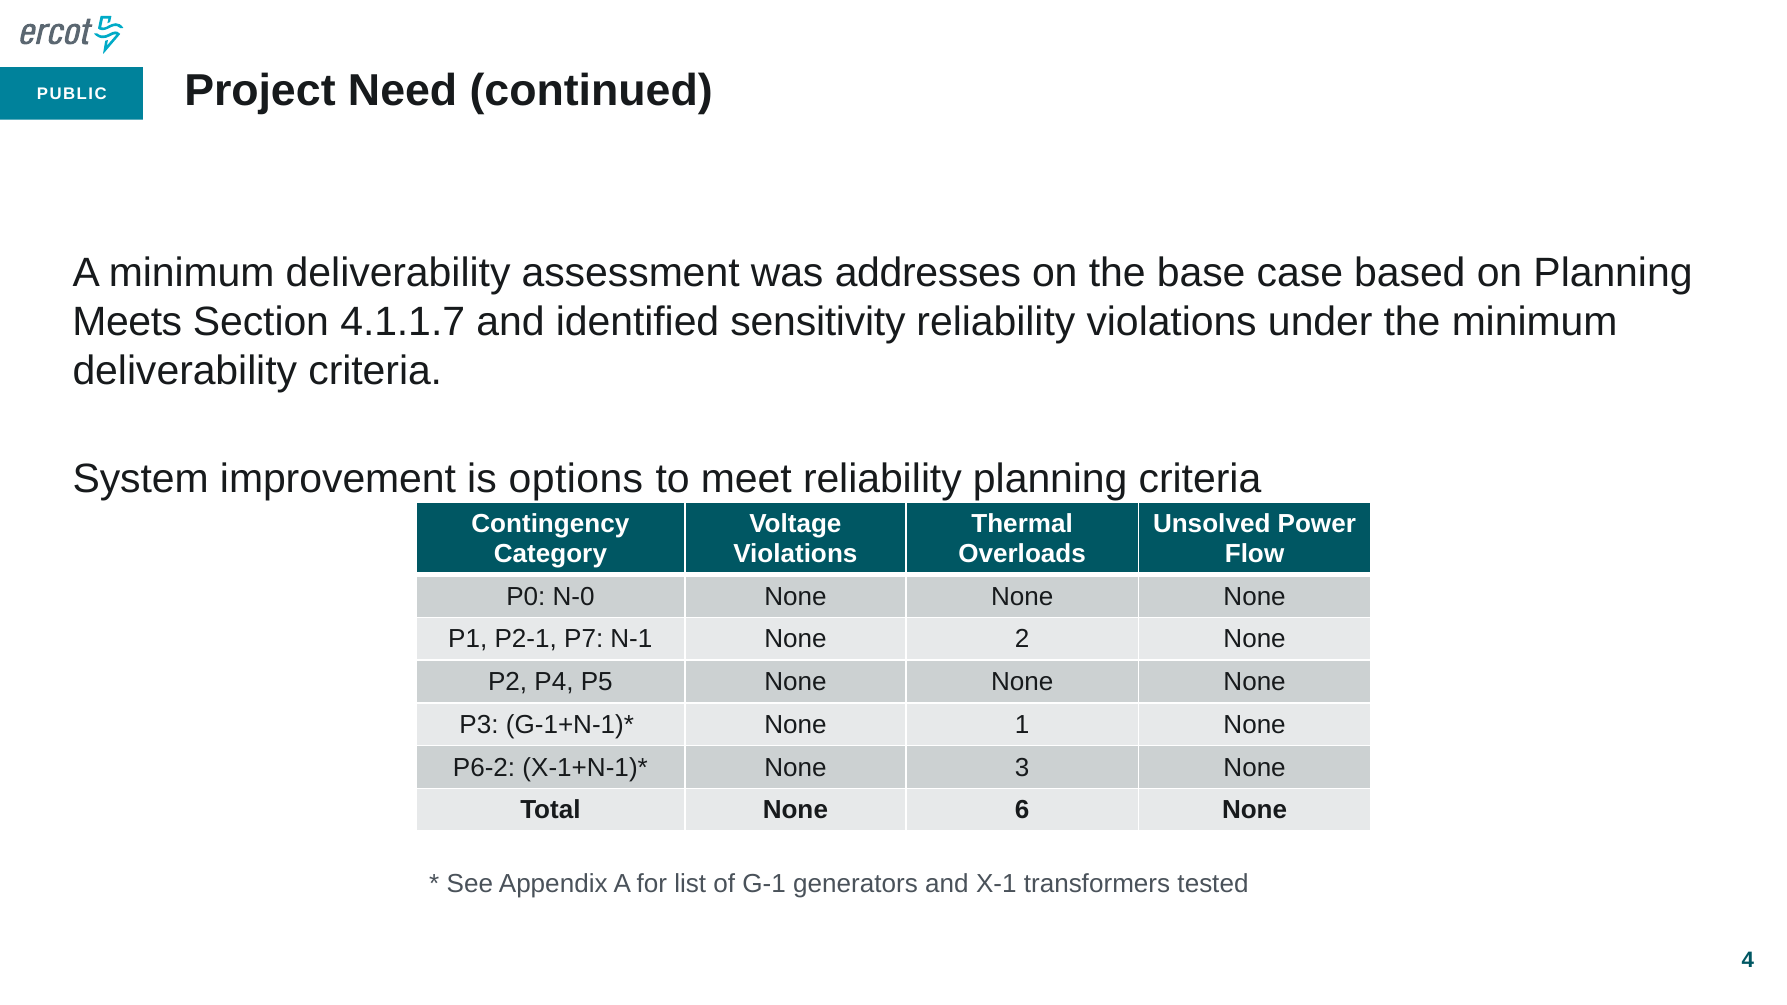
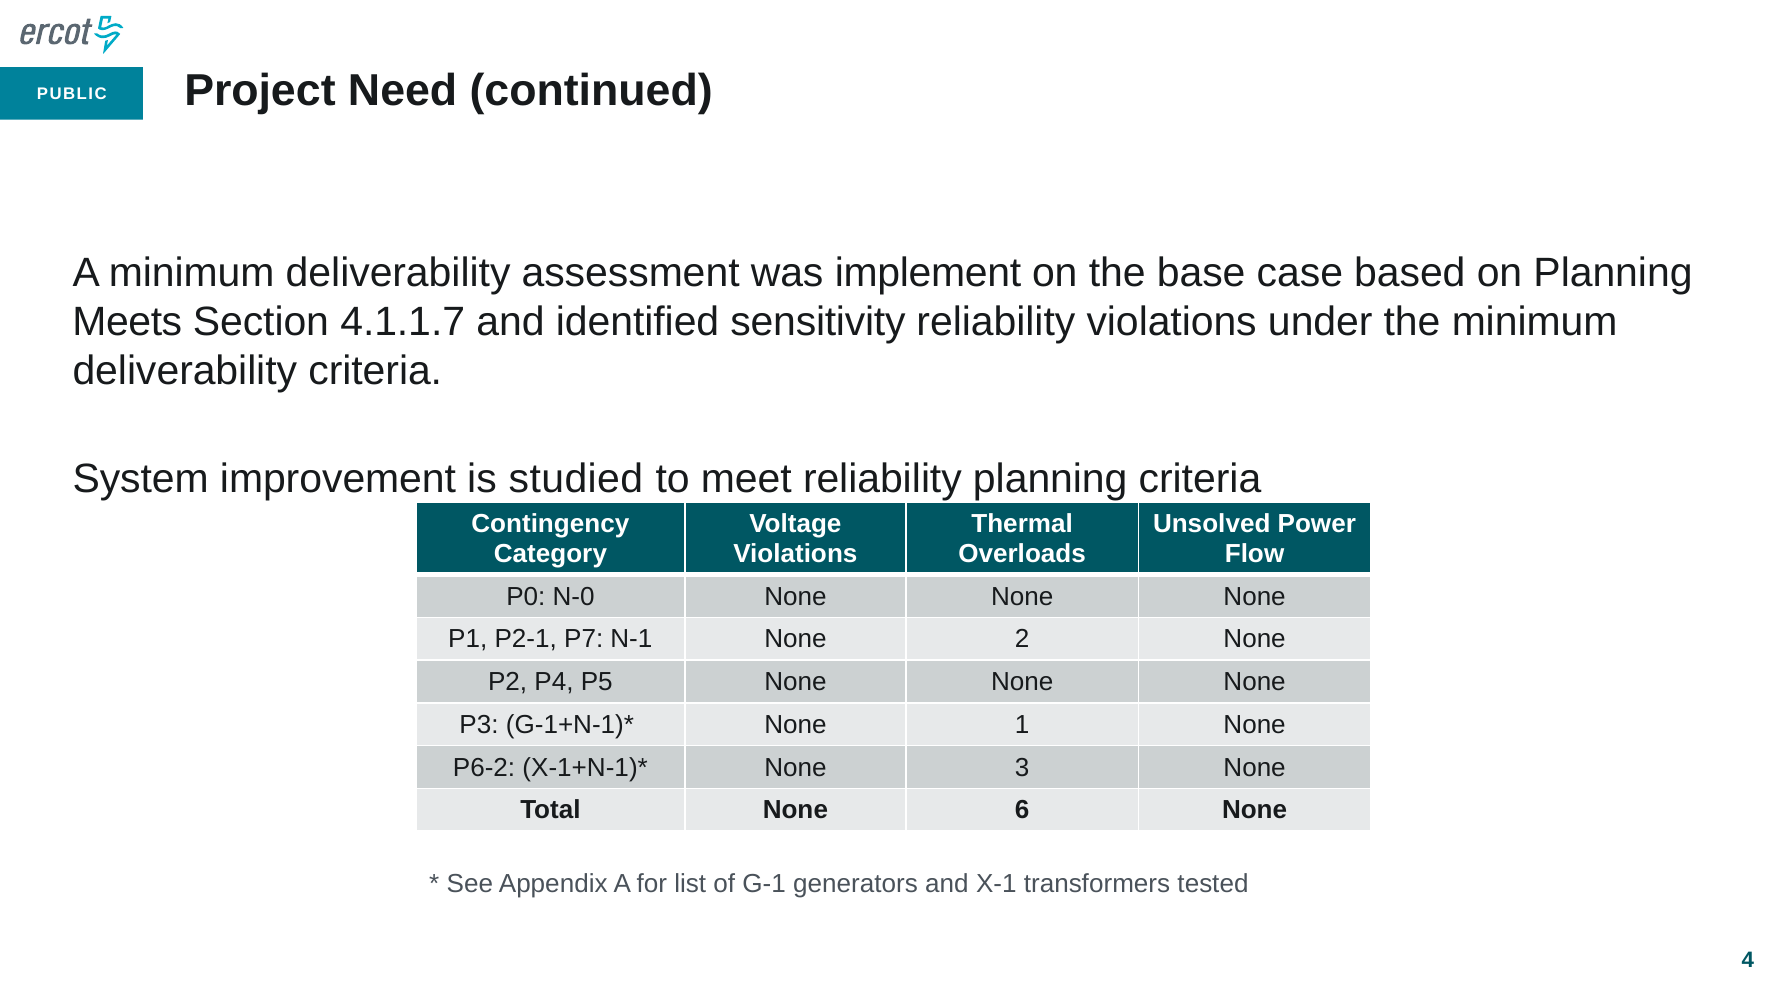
addresses: addresses -> implement (928, 273)
options: options -> studied (576, 479)
